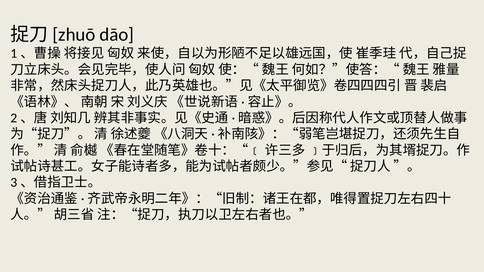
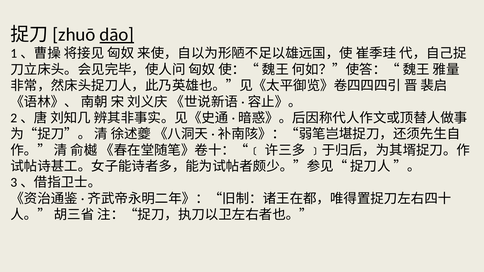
dāo underline: none -> present (117, 35)
